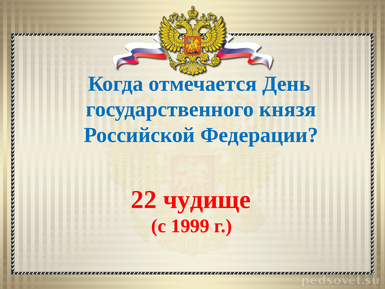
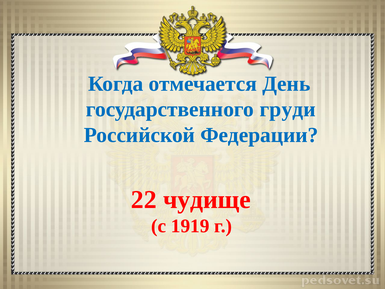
князя: князя -> груди (288, 109)
1999: 1999 -> 1919 (190, 226)
